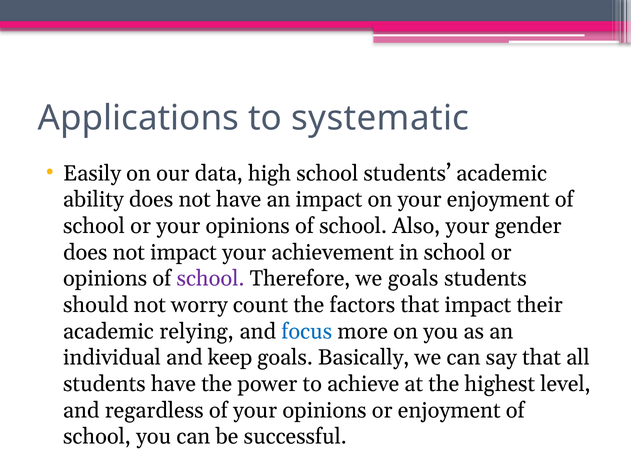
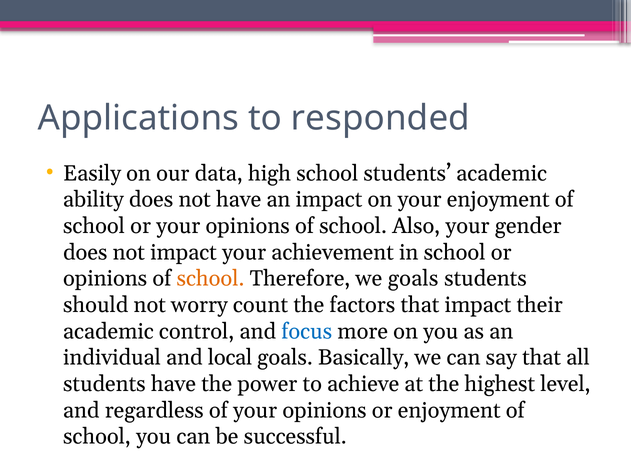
systematic: systematic -> responded (380, 118)
school colour: purple -> orange (210, 278)
relying: relying -> control (197, 331)
keep: keep -> local (230, 357)
